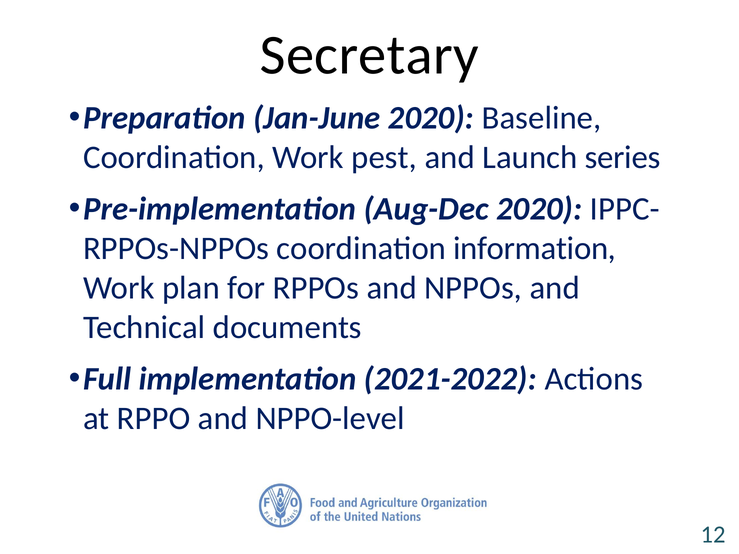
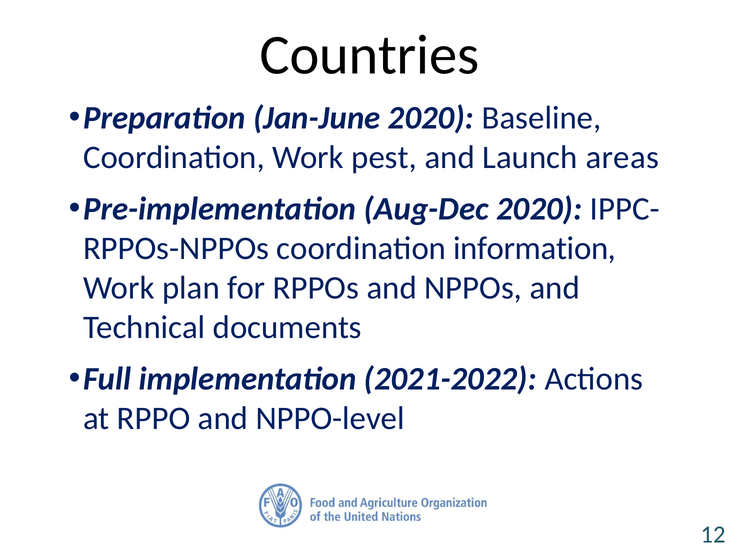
Secretary: Secretary -> Countries (370, 55)
series: series -> areas (622, 157)
